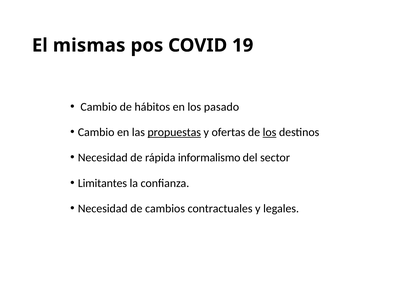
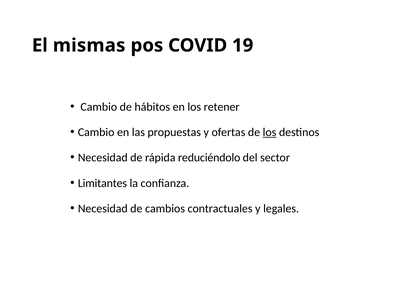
pasado: pasado -> retener (222, 107)
propuestas underline: present -> none (174, 132)
informalismo: informalismo -> reduciéndolo (209, 158)
